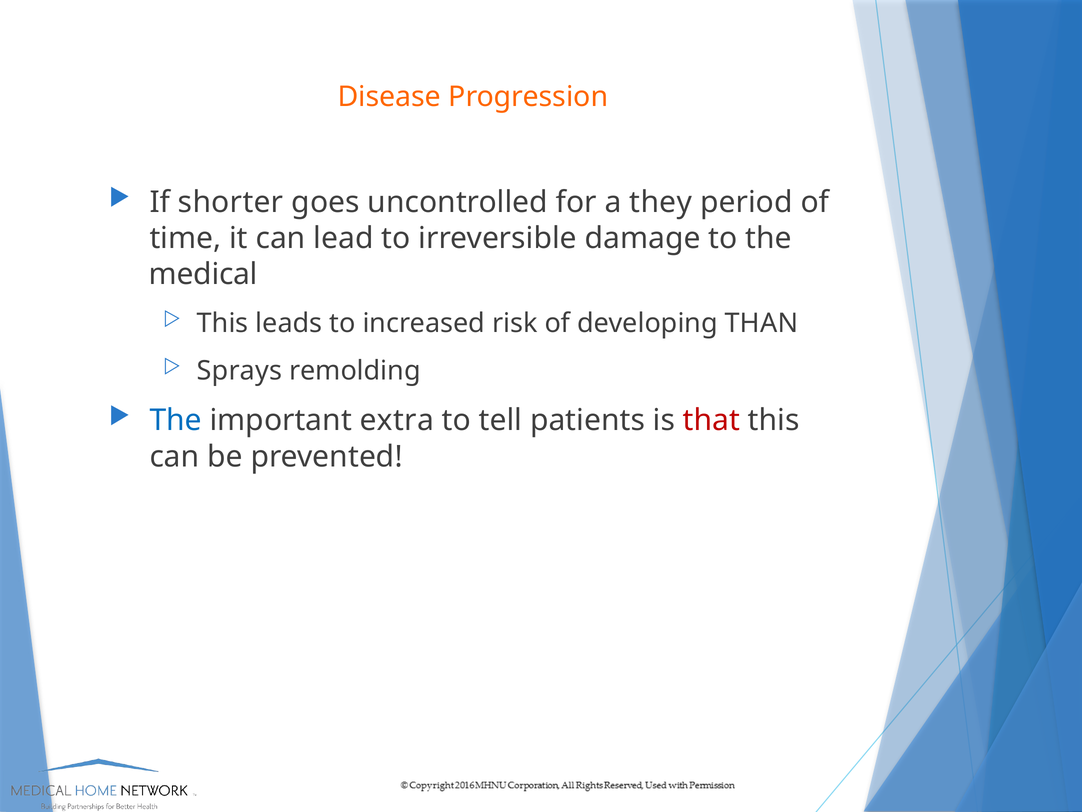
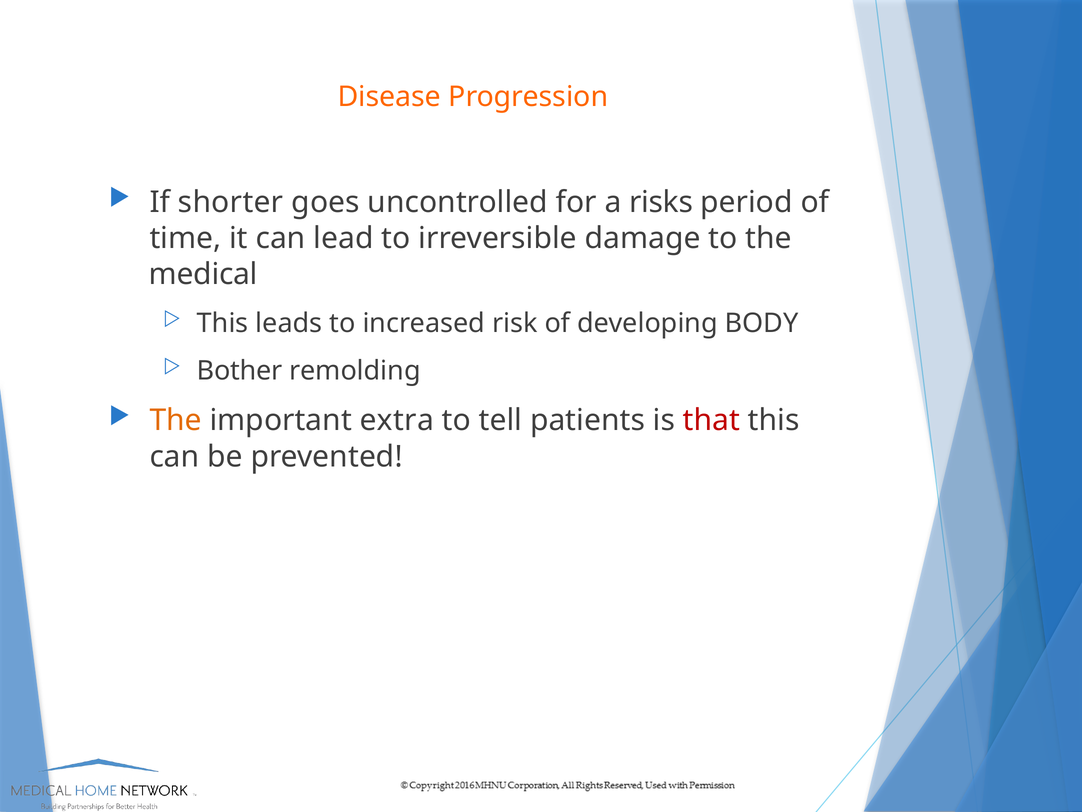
they: they -> risks (661, 202)
THAN: THAN -> BODY (762, 323)
Sprays: Sprays -> Bother (240, 371)
The colour: blue -> orange (176, 420)
